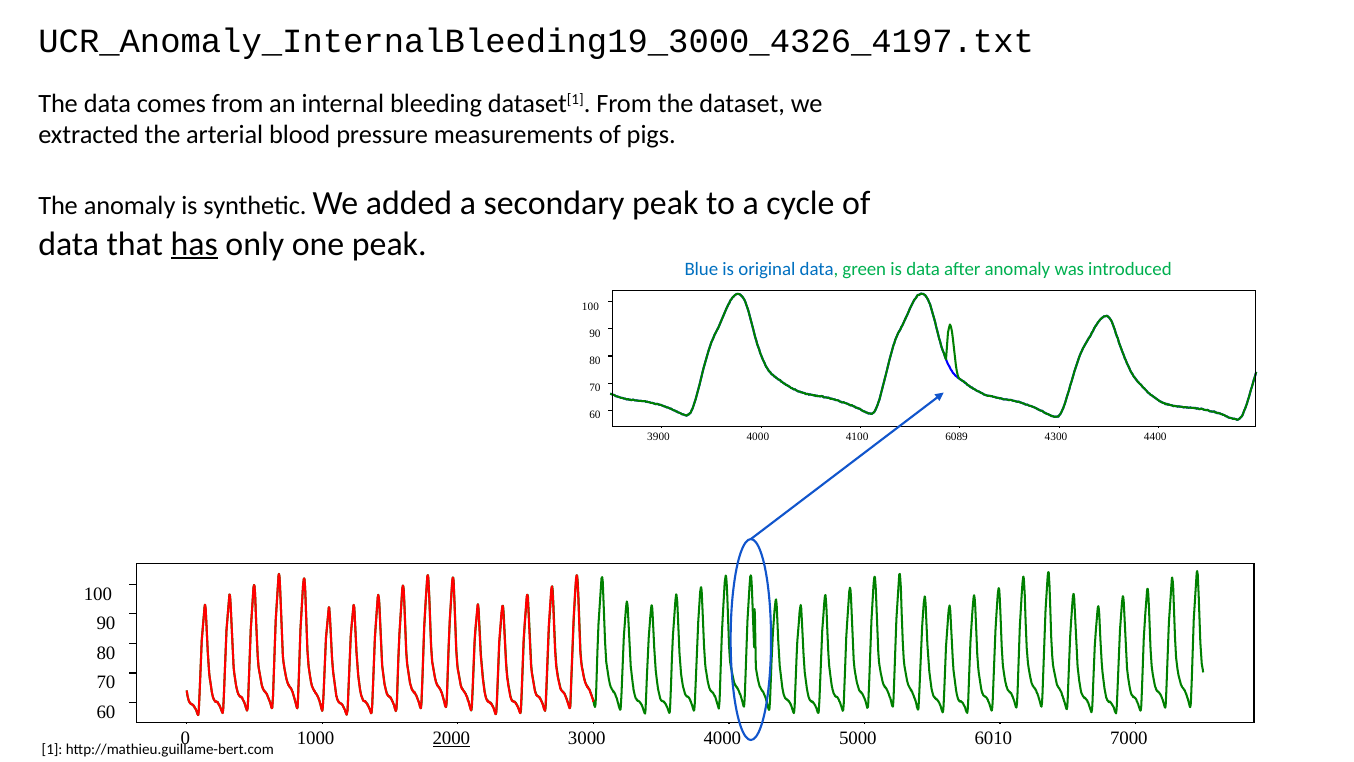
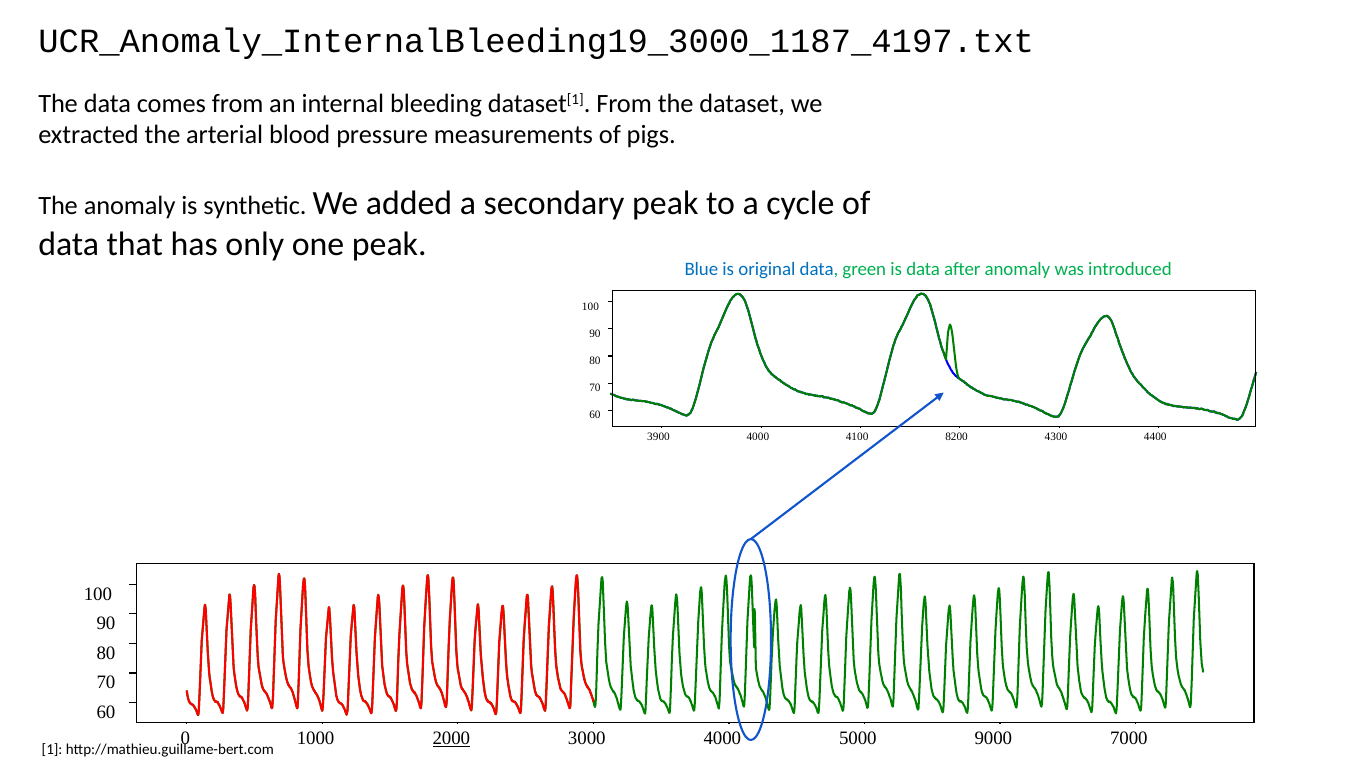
UCR_Anomaly_InternalBleeding19_3000_4326_4197.txt: UCR_Anomaly_InternalBleeding19_3000_4326_4197.txt -> UCR_Anomaly_InternalBleeding19_3000_1187_4197.txt (536, 41)
has underline: present -> none (194, 244)
6089: 6089 -> 8200 (957, 436)
6010: 6010 -> 9000 (993, 738)
